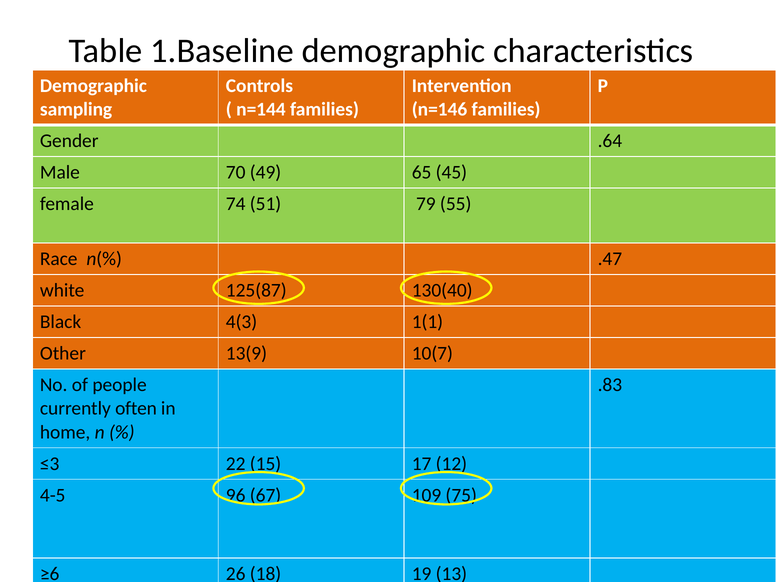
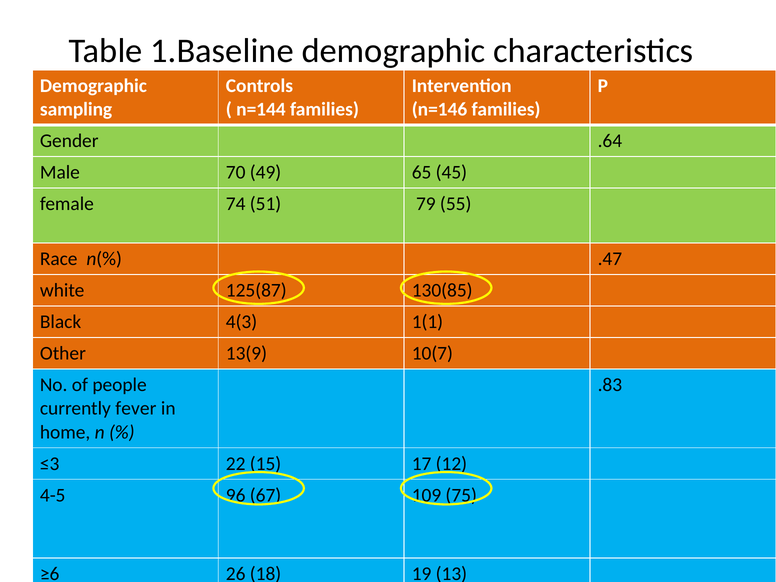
130(40: 130(40 -> 130(85 (442, 290)
often: often -> fever (136, 409)
